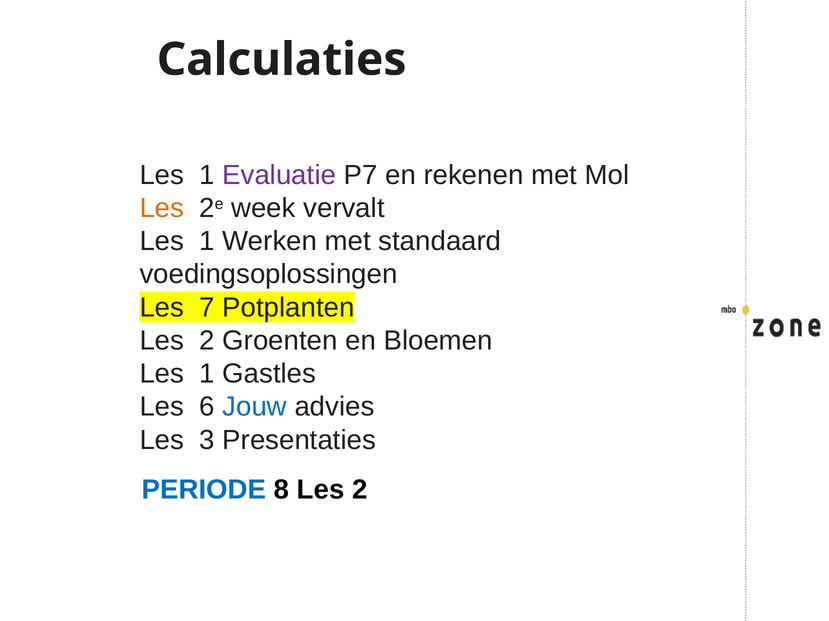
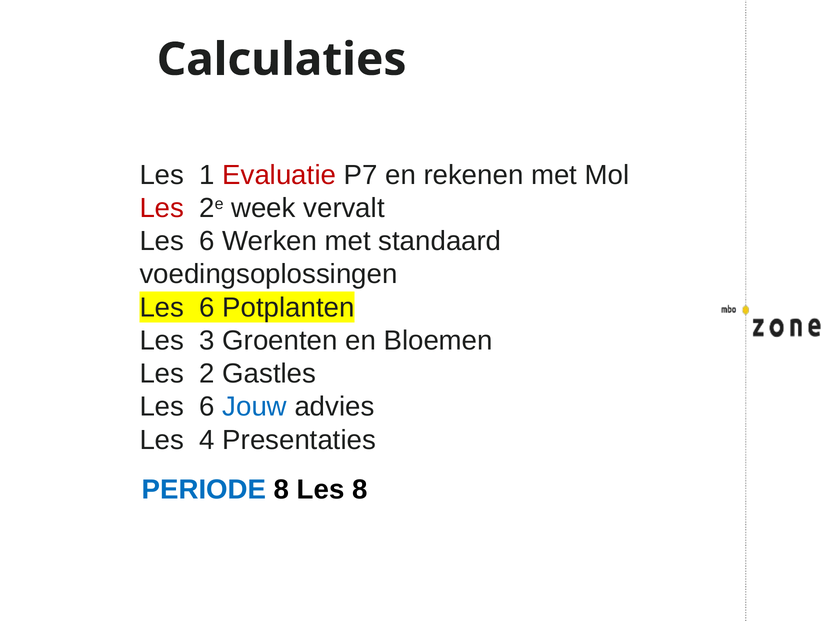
Evaluatie colour: purple -> red (279, 175)
Les colour: orange -> red (162, 208)
1: 1 -> 6 (207, 242)
7: 7 -> 6 (207, 308)
2: 2 -> 3 (207, 341)
1: 1 -> 2 (207, 374)
3: 3 -> 4 (207, 440)
8 Les 2: 2 -> 8 (360, 490)
